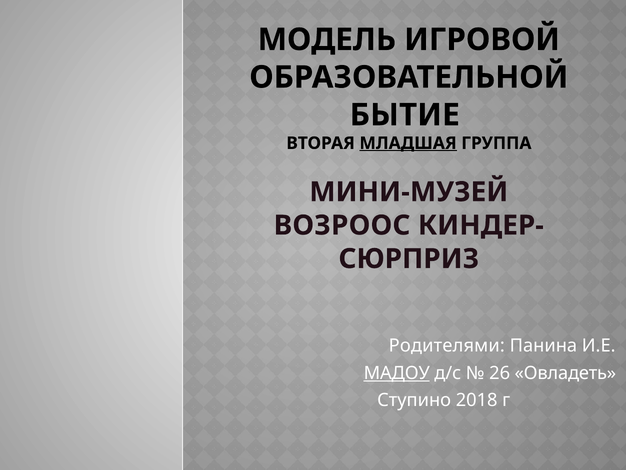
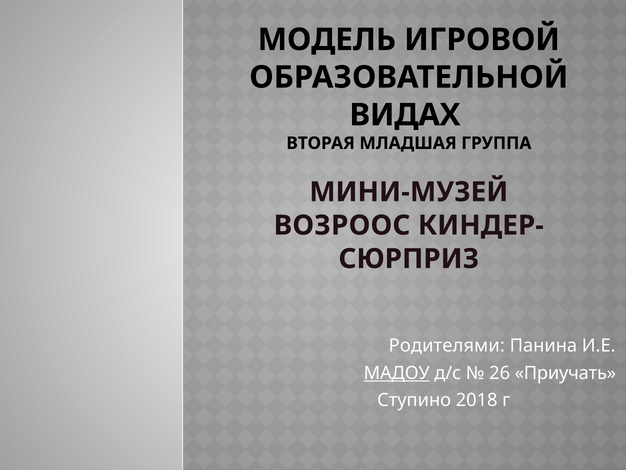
БЫТИЕ: БЫТИЕ -> ВИДАХ (405, 115)
МЛАДШАЯ underline: present -> none (408, 143)
Овладеть: Овладеть -> Приучать (565, 373)
